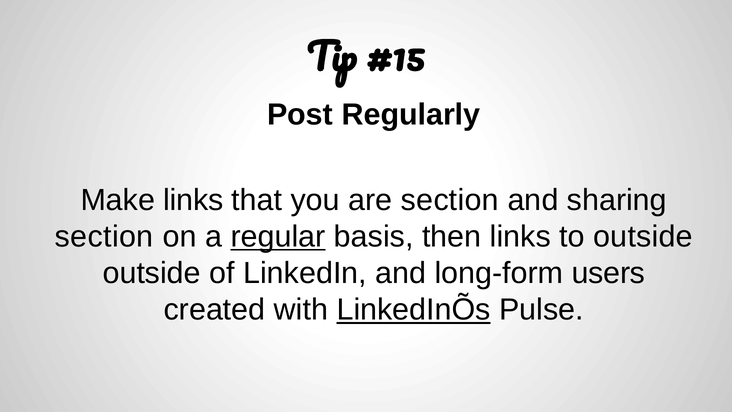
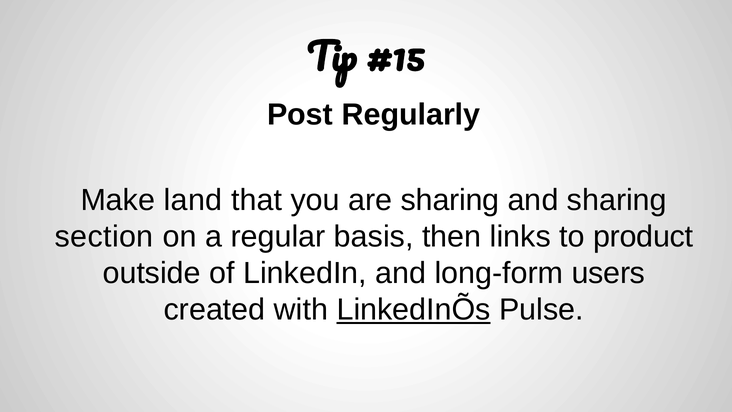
Make links: links -> land (193, 200)
are section: section -> sharing (450, 200)
regular underline: present -> none (278, 236)
to outside: outside -> product (643, 236)
